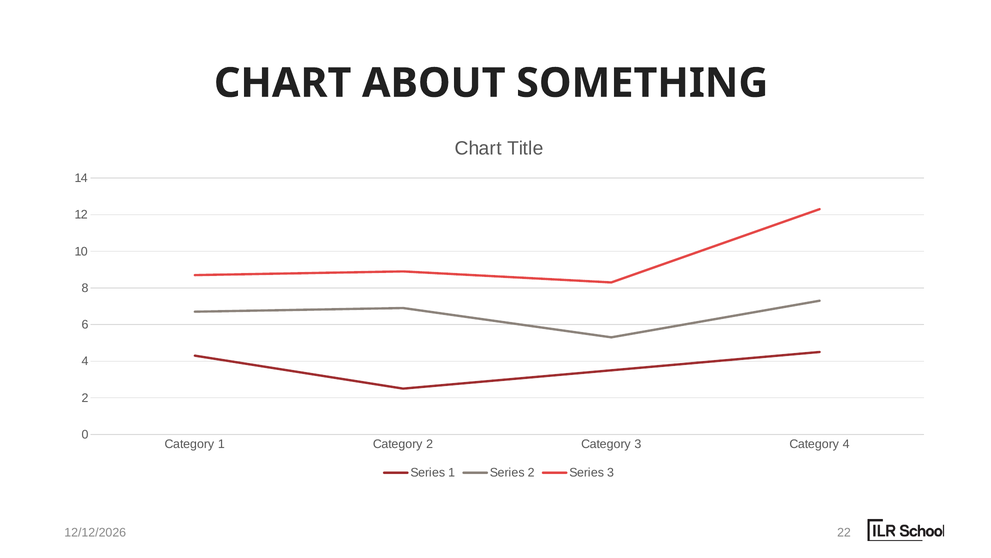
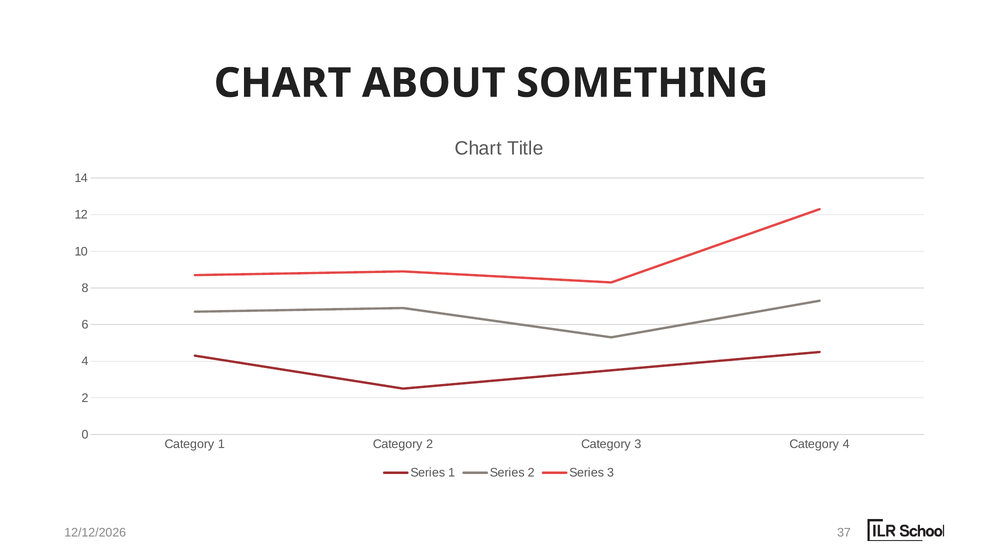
22: 22 -> 37 (844, 532)
